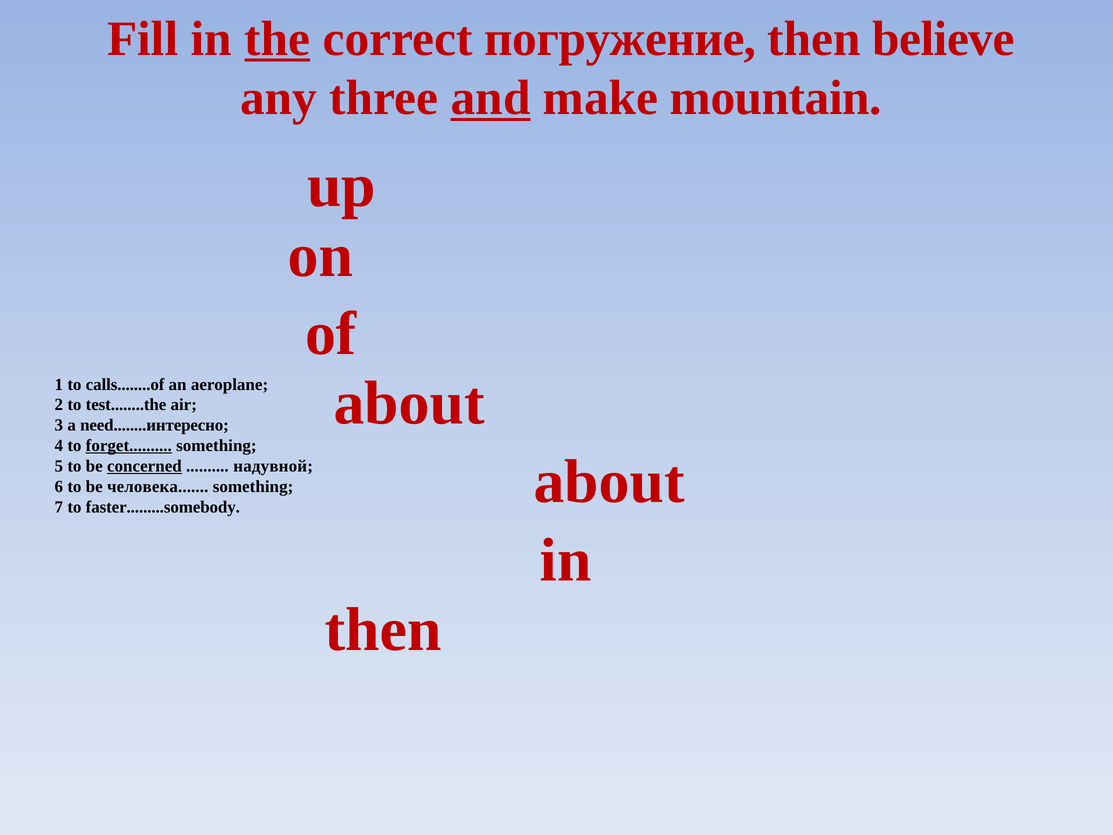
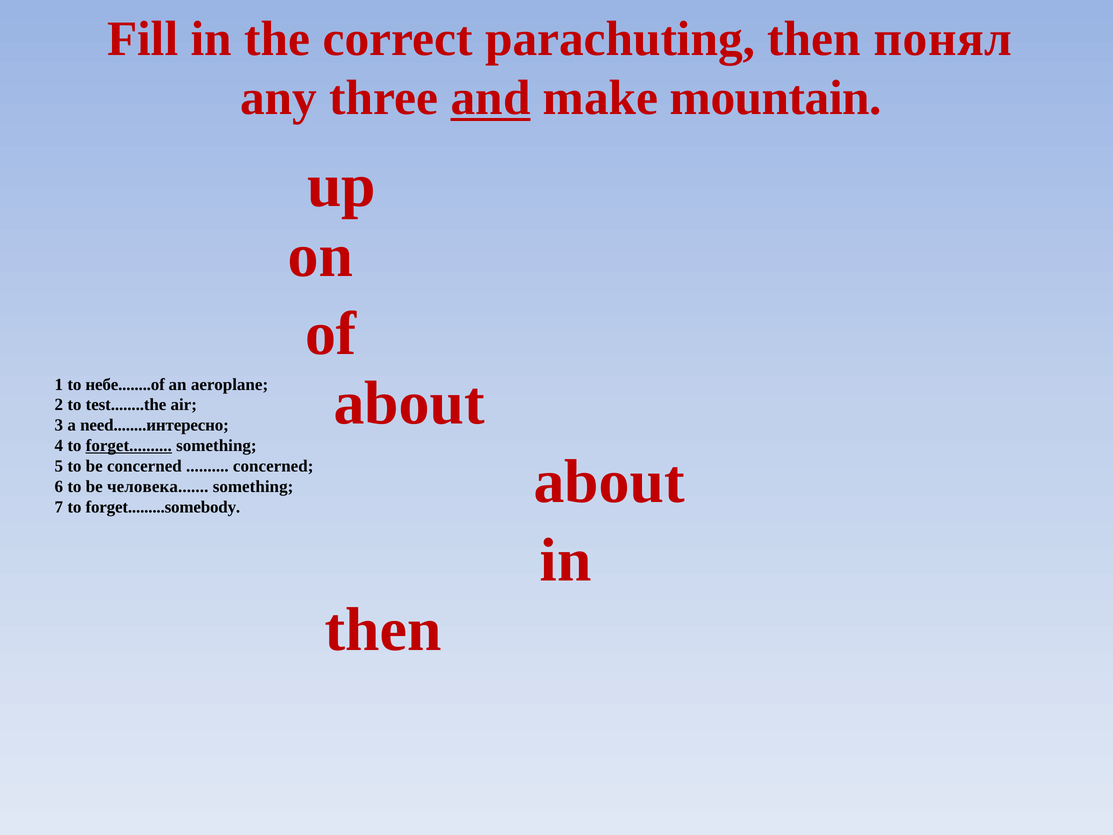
the underline: present -> none (277, 39)
погружение: погружение -> parachuting (620, 39)
believe: believe -> понял (943, 39)
calls........of: calls........of -> небе........of (125, 384)
concerned underline: present -> none (144, 466)
надувной: надувной -> concerned (273, 466)
faster.........somebody: faster.........somebody -> forget.........somebody (163, 507)
